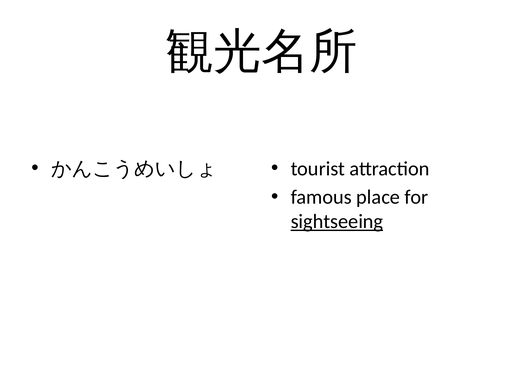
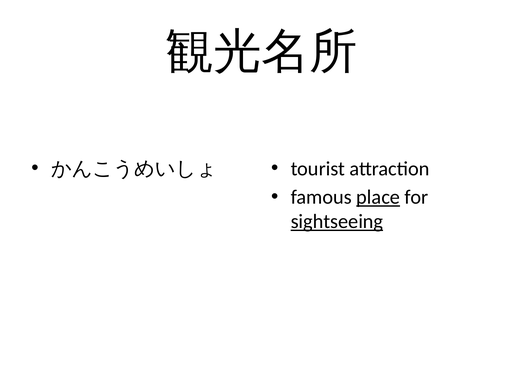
place underline: none -> present (378, 197)
